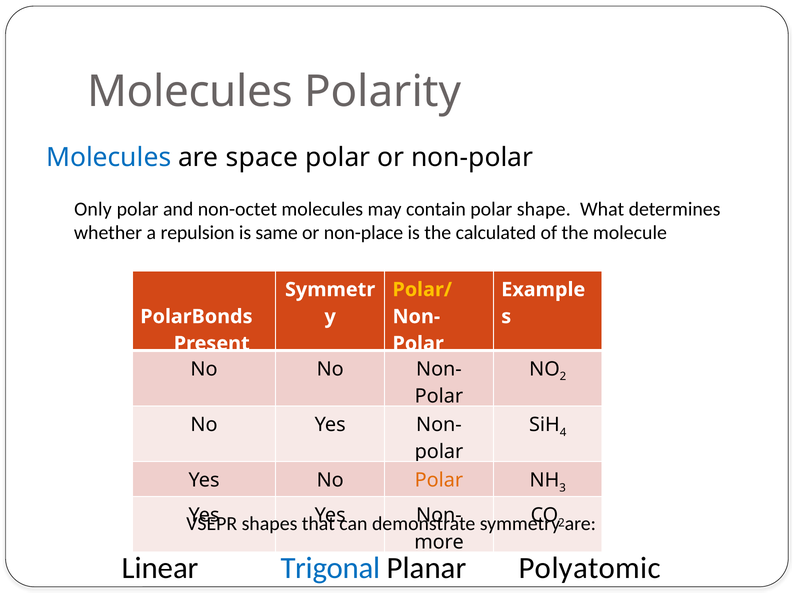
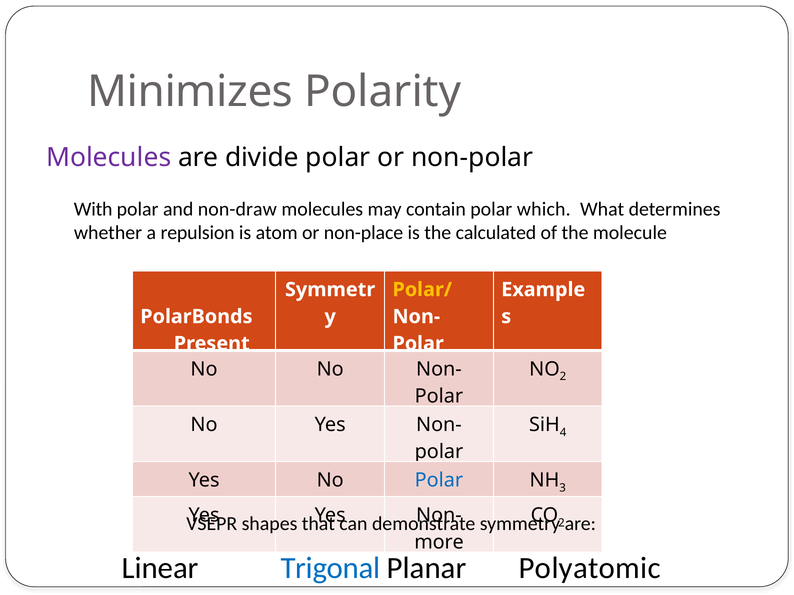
Molecules: Molecules -> Minimizes (190, 92)
Molecules colour: blue -> purple (109, 158)
space: space -> divide (262, 158)
Only: Only -> With (93, 209)
non-octet: non-octet -> non-draw (237, 209)
shape: shape -> which (544, 209)
same: same -> atom (277, 233)
Polar colour: orange -> blue (439, 481)
